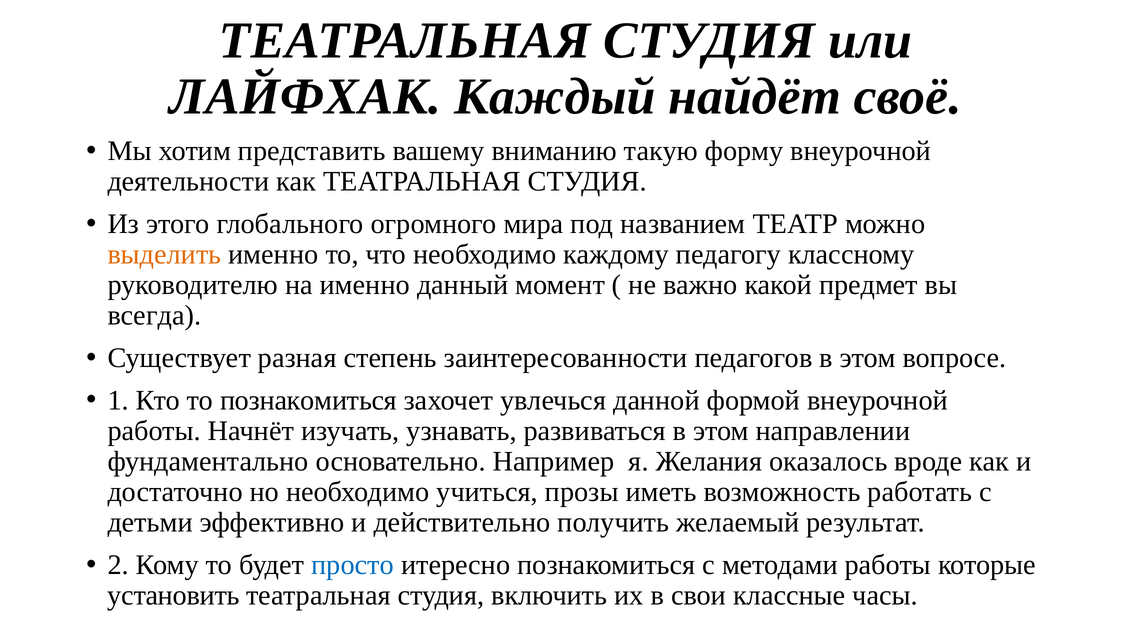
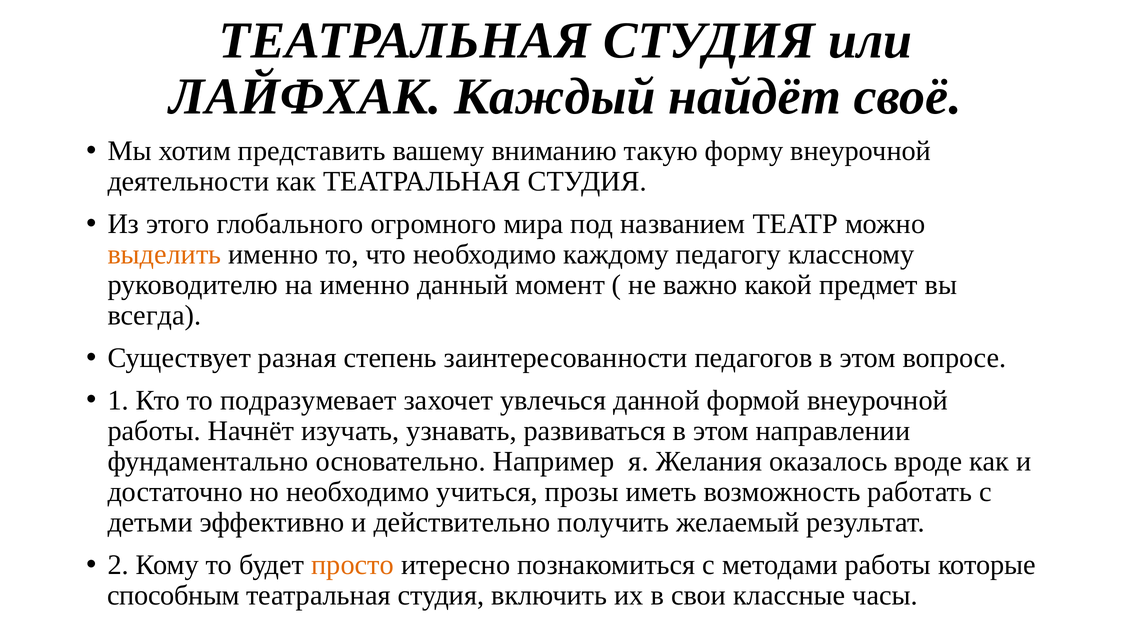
то познакомиться: познакомиться -> подразумевает (308, 400)
просто colour: blue -> orange (353, 565)
установить: установить -> способным (173, 595)
